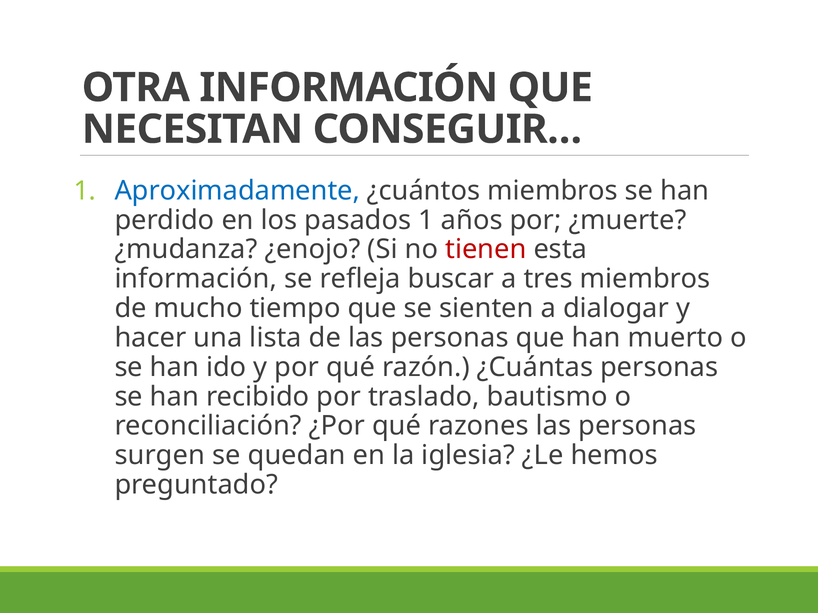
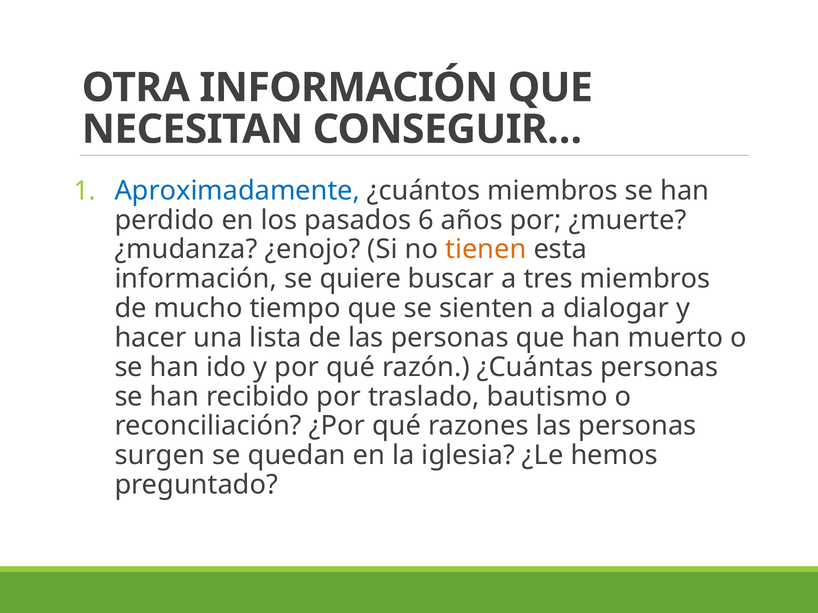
pasados 1: 1 -> 6 (426, 220)
tienen colour: red -> orange (486, 250)
refleja: refleja -> quiere (360, 279)
